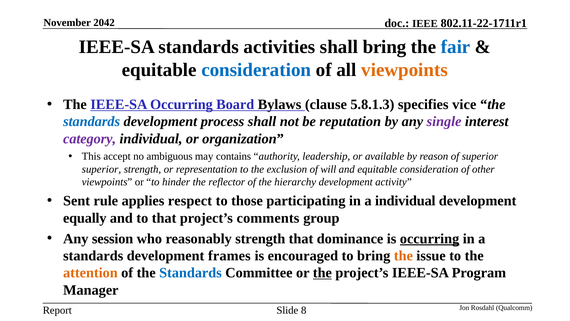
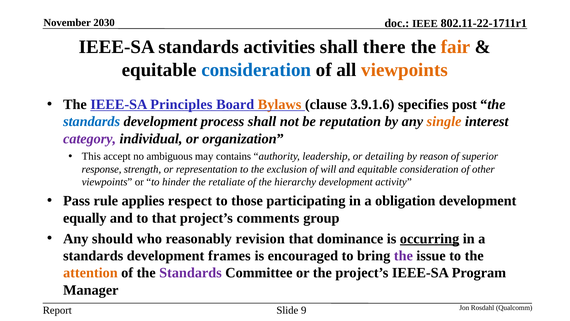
2042: 2042 -> 2030 (104, 23)
shall bring: bring -> there (384, 47)
fair colour: blue -> orange (456, 47)
IEEE-SA Occurring: Occurring -> Principles (181, 104)
Bylaws colour: black -> orange (280, 104)
5.8.1.3: 5.8.1.3 -> 3.9.1.6 (372, 104)
vice: vice -> post (464, 104)
single colour: purple -> orange (444, 121)
available: available -> detailing (385, 156)
superior: superior -> response (102, 169)
reflector: reflector -> retaliate (227, 182)
Sent: Sent -> Pass (77, 201)
a individual: individual -> obligation (405, 201)
session: session -> should (112, 238)
reasonably strength: strength -> revision (260, 238)
the colour: orange -> purple (403, 255)
Standards colour: blue -> purple (190, 273)
the underline: present -> none (322, 273)
8: 8 -> 9 (304, 310)
